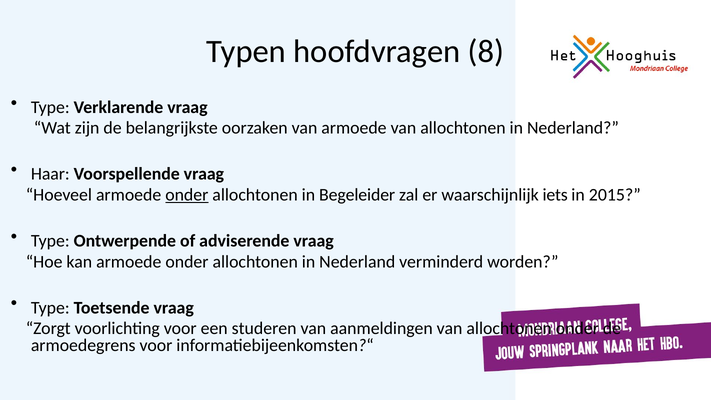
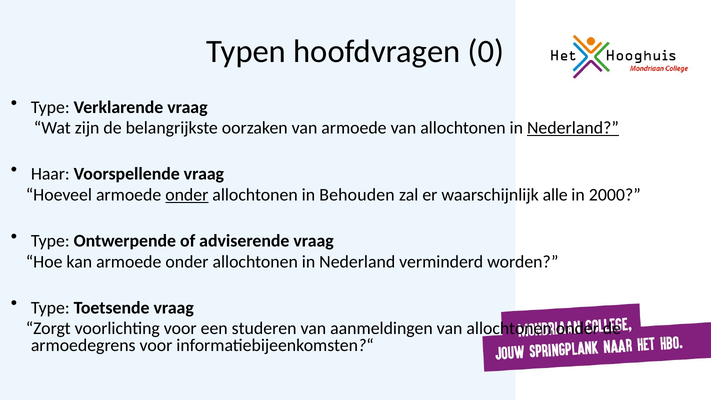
8: 8 -> 0 (486, 52)
Nederland underline: none -> present (573, 128)
Begeleider: Begeleider -> Behouden (357, 195)
iets: iets -> alle (555, 195)
2015: 2015 -> 2000 (615, 195)
